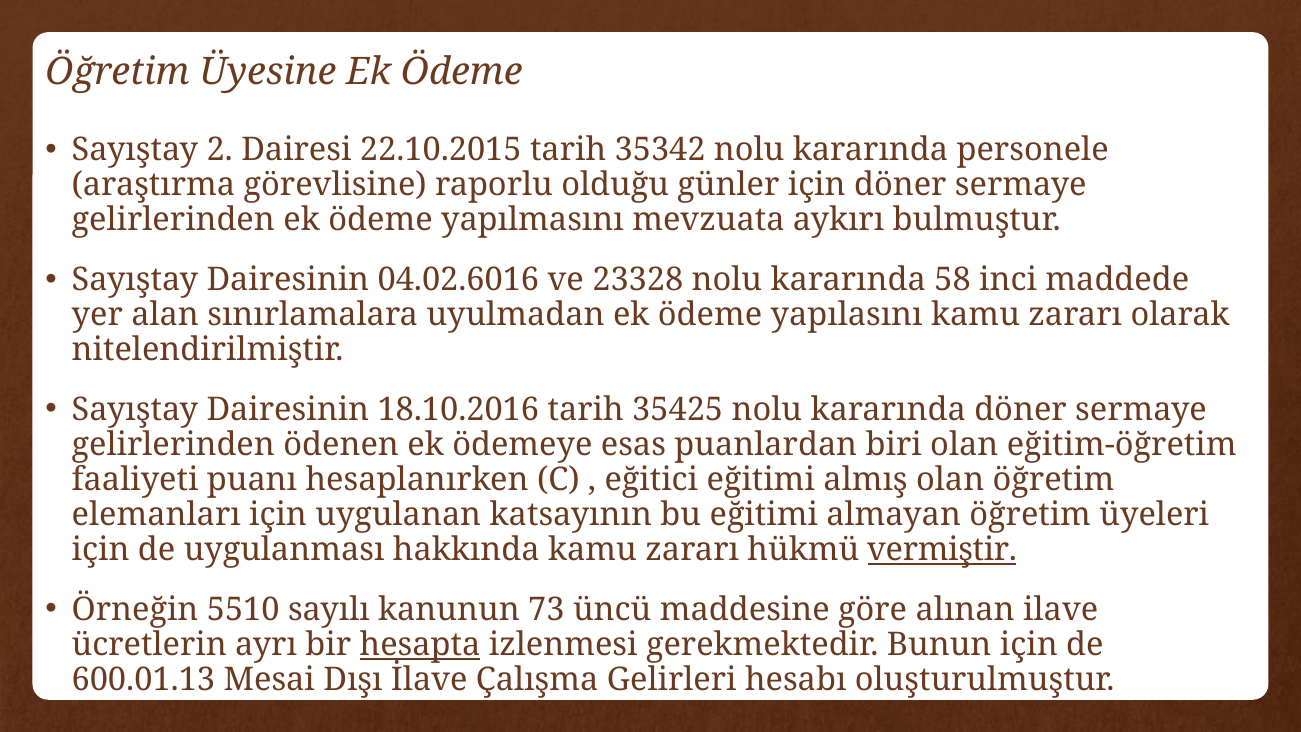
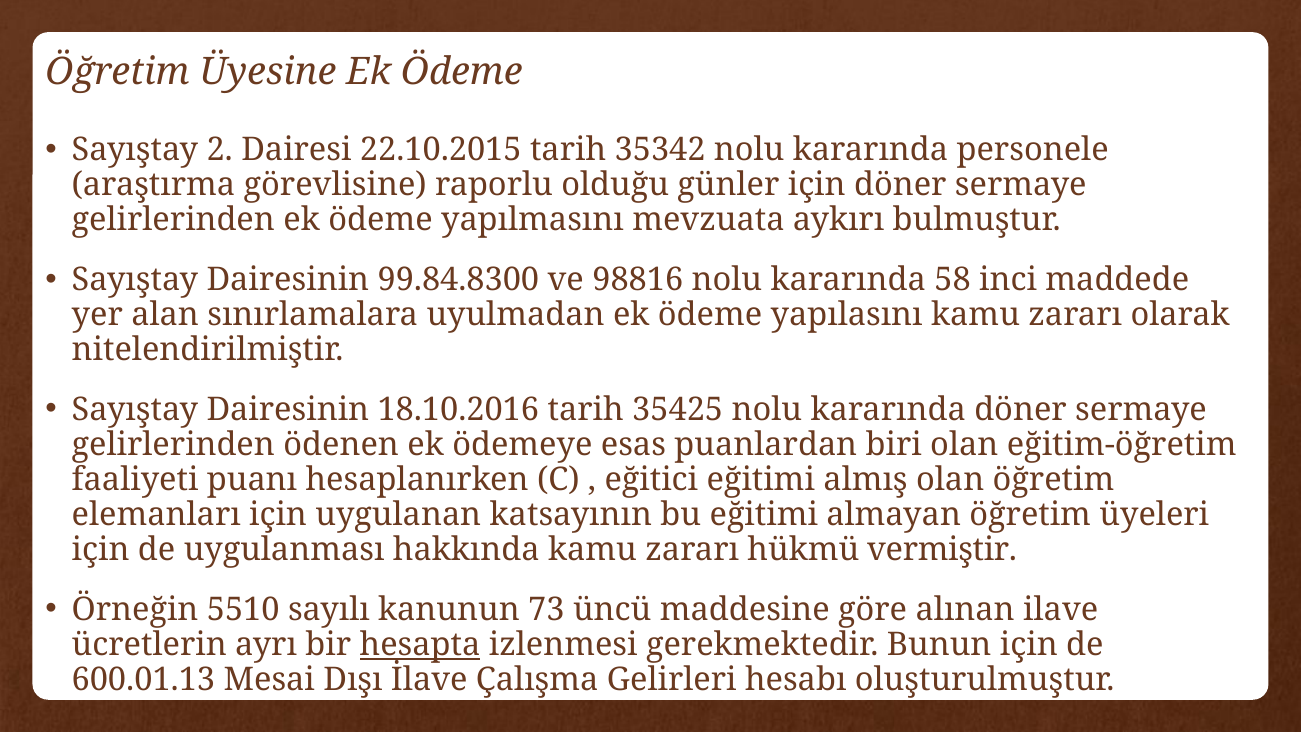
04.02.6016: 04.02.6016 -> 99.84.8300 (458, 280)
23328: 23328 -> 98816 (638, 280)
vermiştir underline: present -> none (942, 550)
